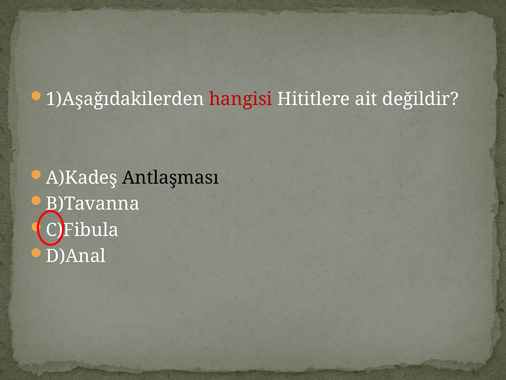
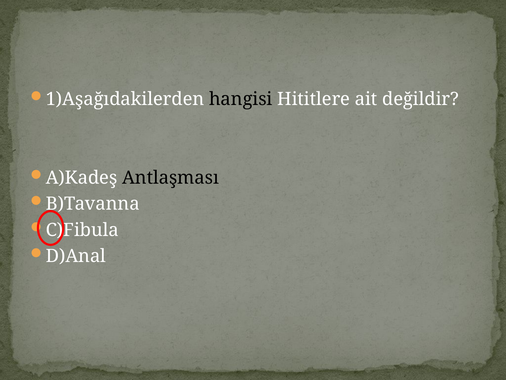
hangisi colour: red -> black (241, 99)
